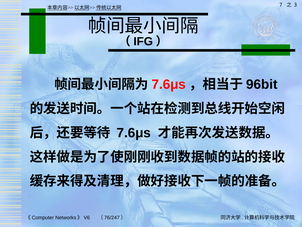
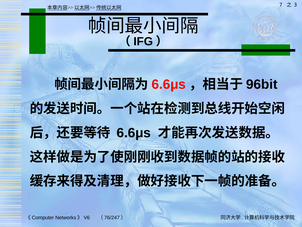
7.6μs: 7.6μs -> 6.6μs (169, 84)
7.6μs: 7.6μs -> 6.6μs (134, 133)
